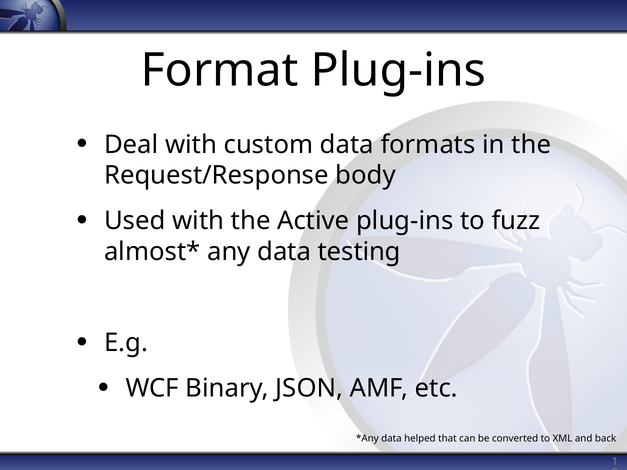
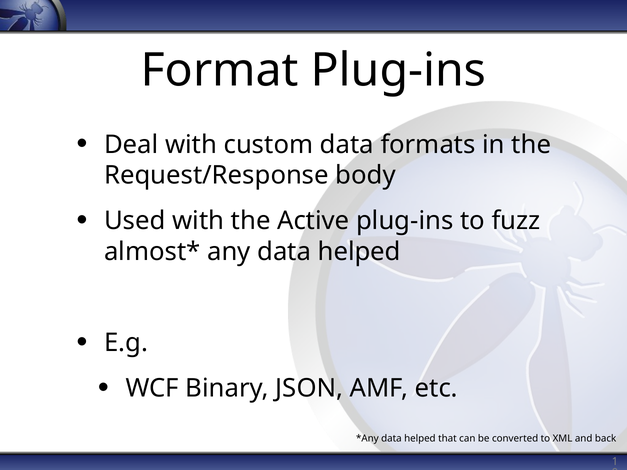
any data testing: testing -> helped (359, 252)
